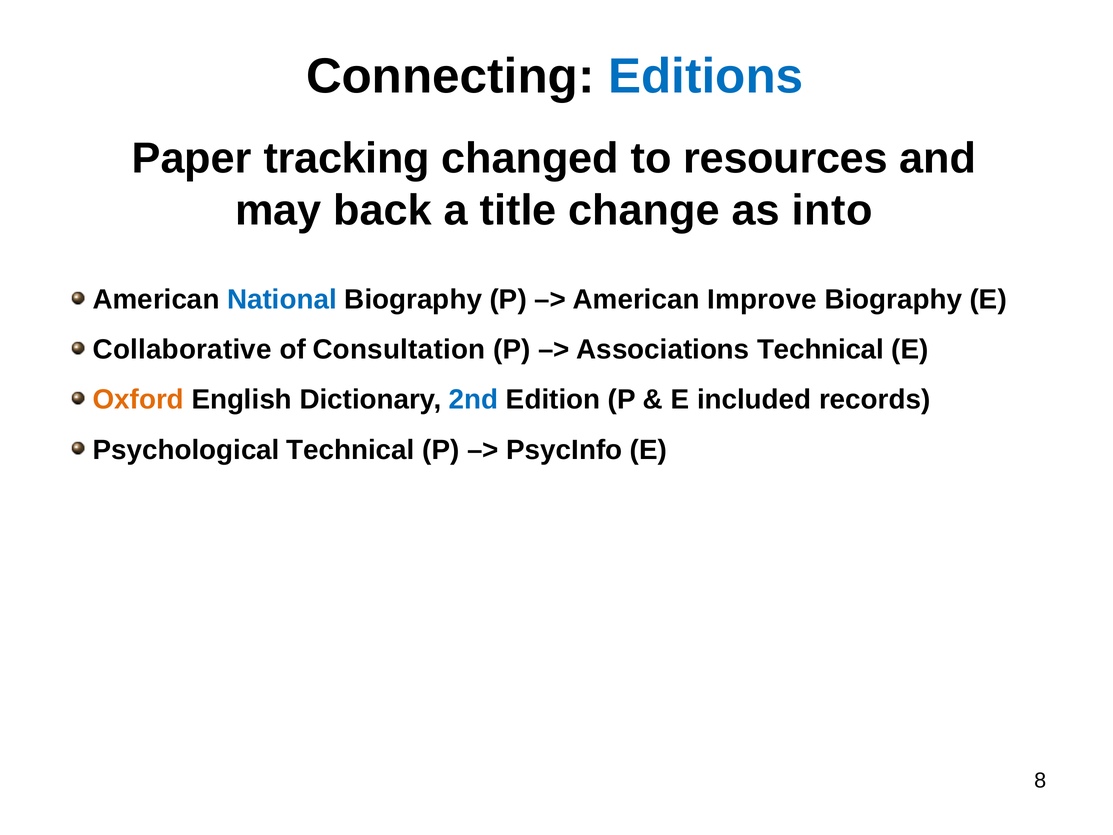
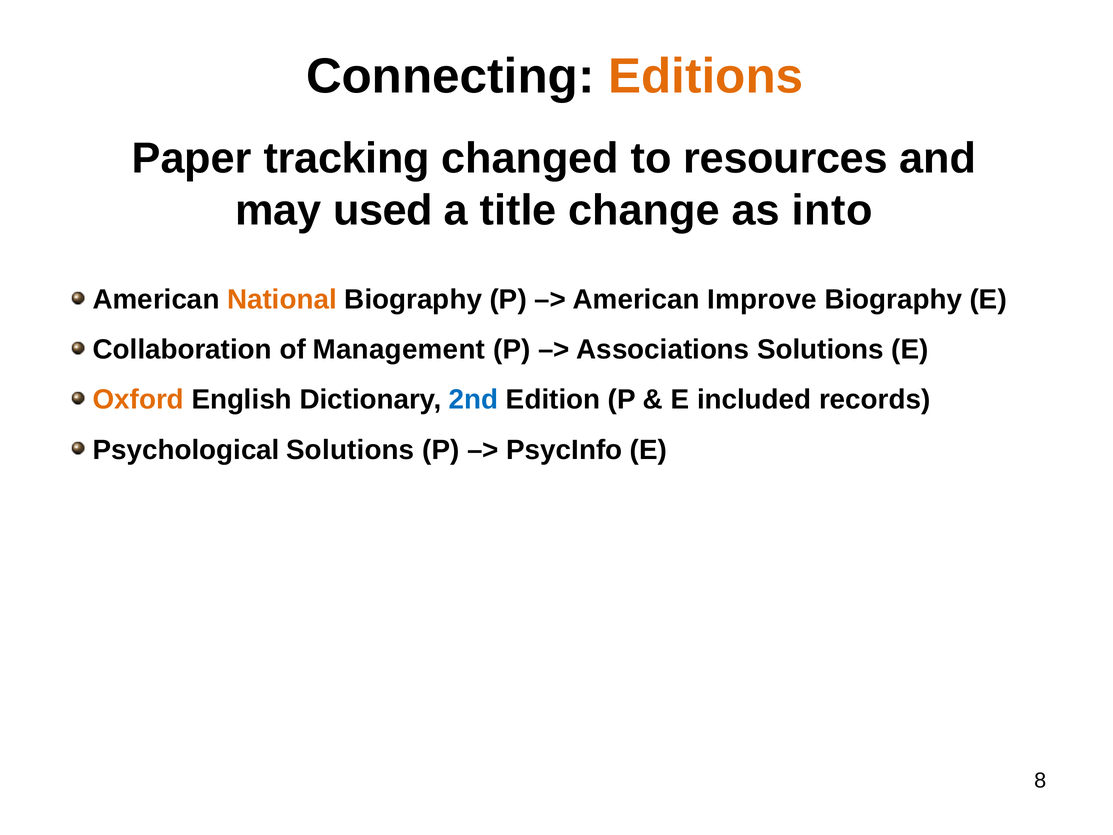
Editions colour: blue -> orange (706, 77)
back: back -> used (383, 210)
National colour: blue -> orange (282, 300)
Collaborative: Collaborative -> Collaboration (182, 350)
Consultation: Consultation -> Management (399, 350)
Associations Technical: Technical -> Solutions (820, 350)
Psychological Technical: Technical -> Solutions (350, 450)
